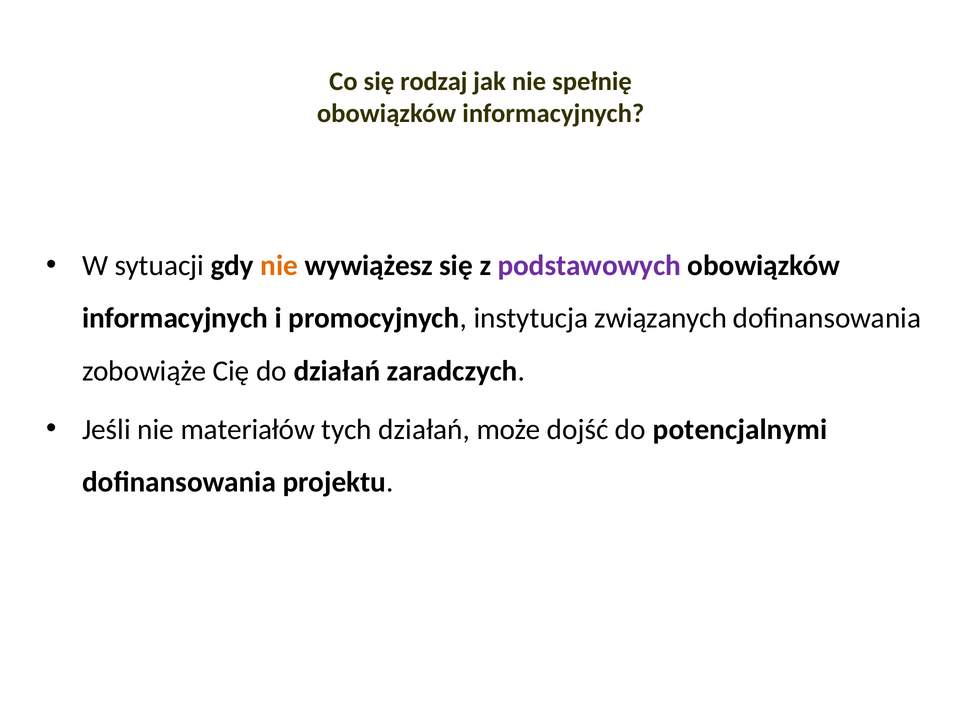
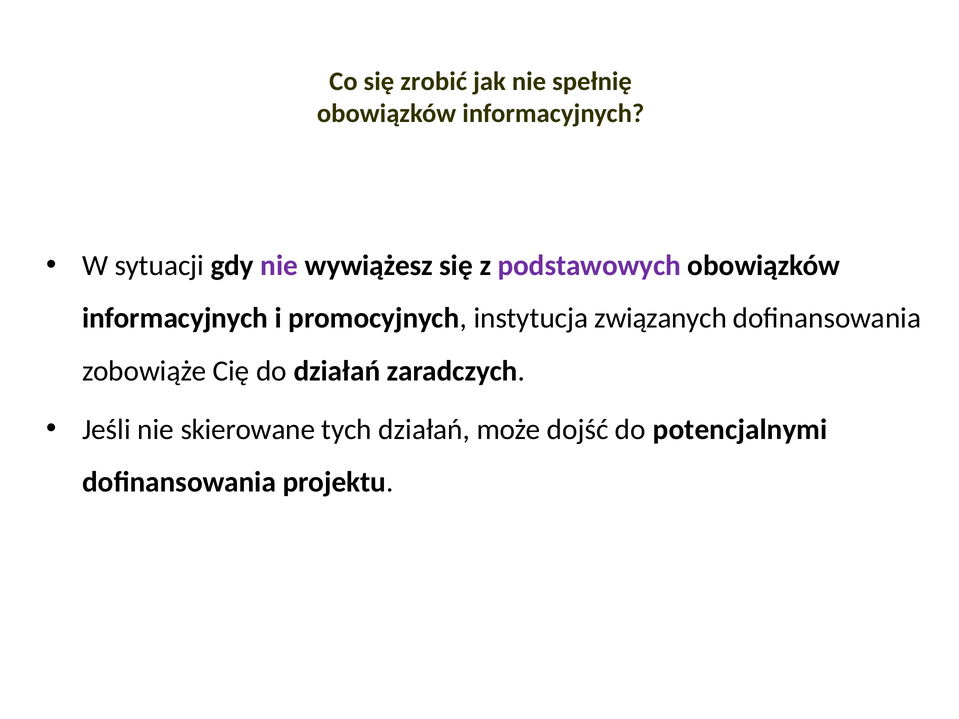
rodzaj: rodzaj -> zrobić (434, 82)
nie colour: orange -> purple (279, 266)
materiałów: materiałów -> skierowane (248, 430)
